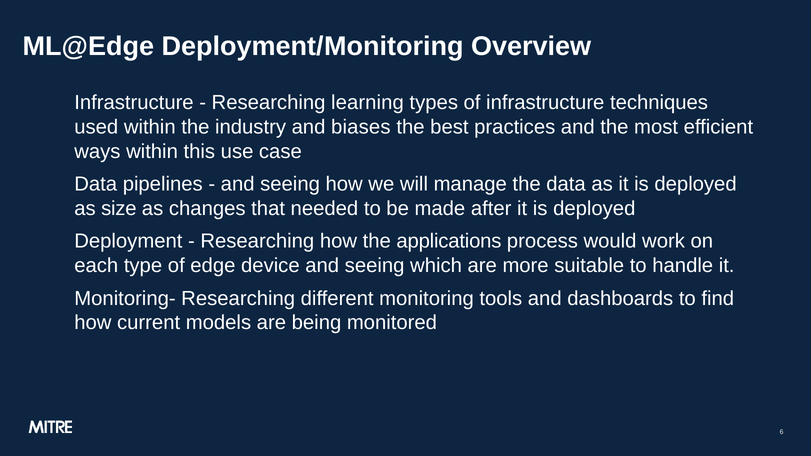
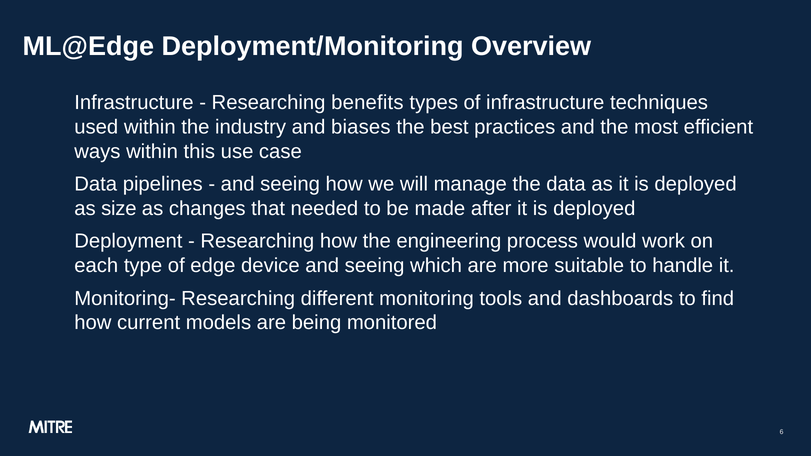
learning: learning -> benefits (367, 103)
applications: applications -> engineering (449, 241)
